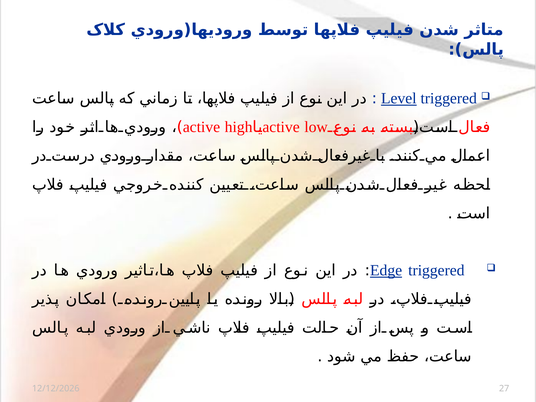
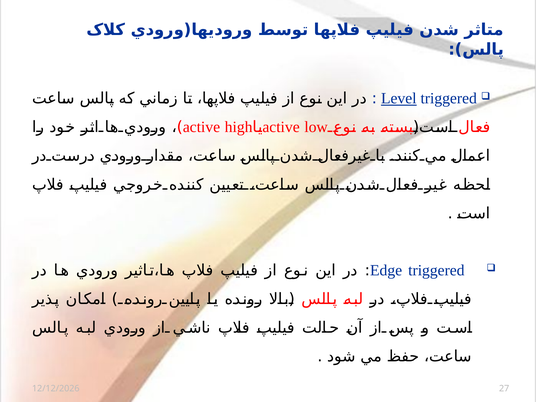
Edge underline: present -> none (386, 270)
